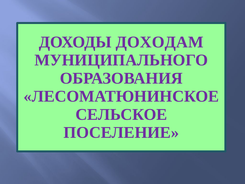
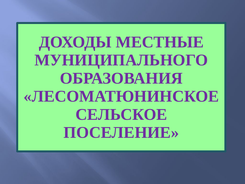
ДОХОДАМ: ДОХОДАМ -> МЕСТНЫЕ (160, 42)
